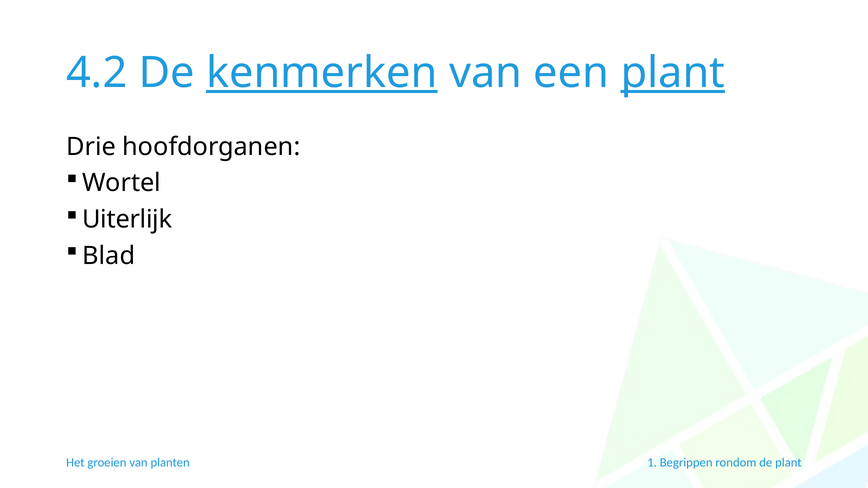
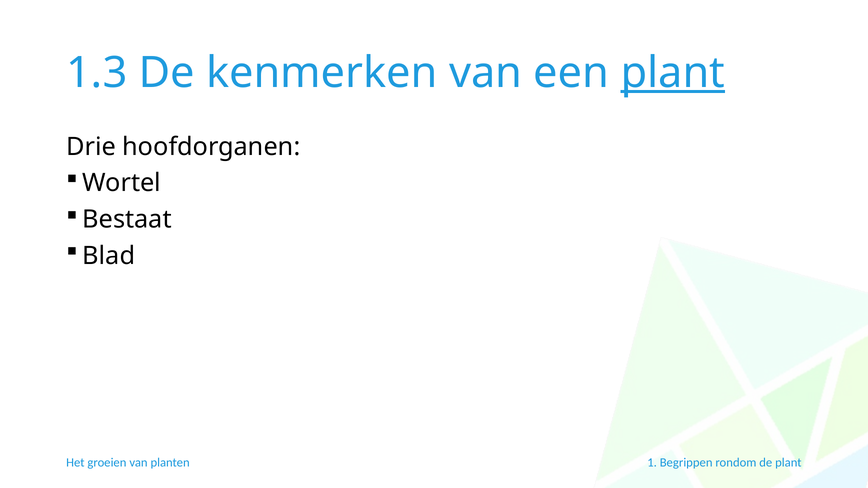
4.2: 4.2 -> 1.3 (97, 73)
kenmerken underline: present -> none (322, 73)
Uiterlijk: Uiterlijk -> Bestaat (127, 220)
